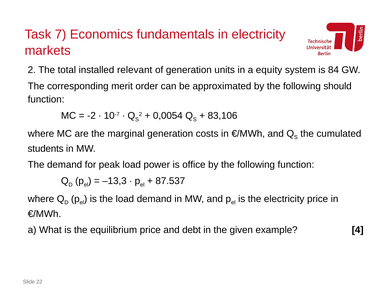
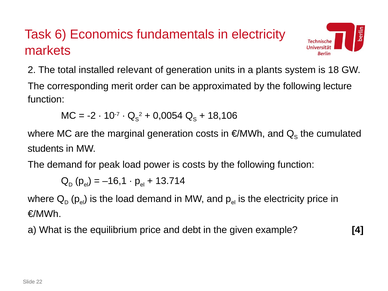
7: 7 -> 6 (61, 34)
equity: equity -> plants (269, 70)
84: 84 -> 18 (333, 70)
should: should -> lecture (338, 86)
83,106: 83,106 -> 18,106 (223, 116)
is office: office -> costs (194, 165)
–13,3: –13,3 -> –16,1 (114, 181)
87.537: 87.537 -> 13.714 (170, 181)
